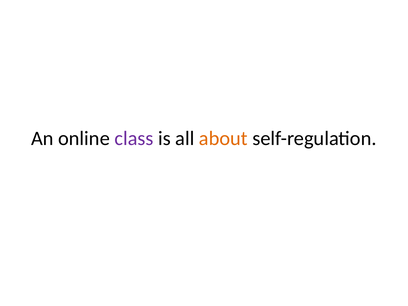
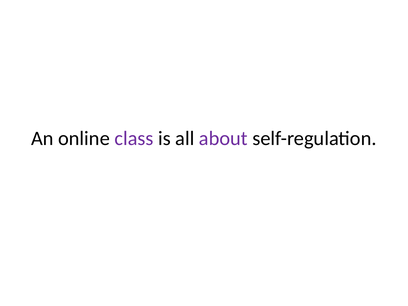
about colour: orange -> purple (223, 138)
